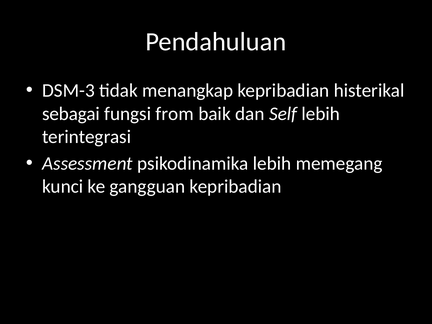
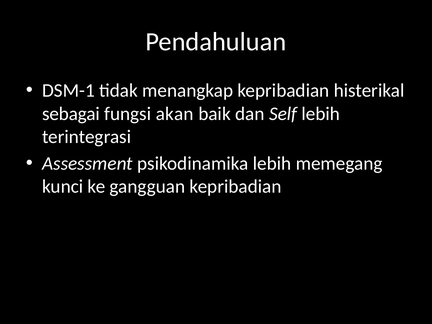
DSM-3: DSM-3 -> DSM-1 (68, 91)
from: from -> akan (175, 114)
